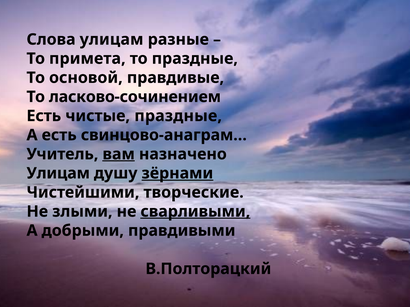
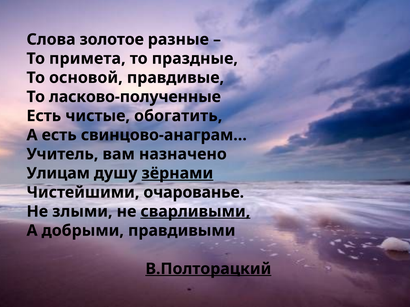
Слова улицам: улицам -> золотое (112, 39)
ласково-сочинением: ласково-сочинением -> ласково-полученные (135, 97)
чистые праздные: праздные -> обогатить (178, 116)
вам underline: present -> none (119, 154)
творческие: творческие -> очарованье (194, 193)
В.Полторацкий underline: none -> present (208, 269)
